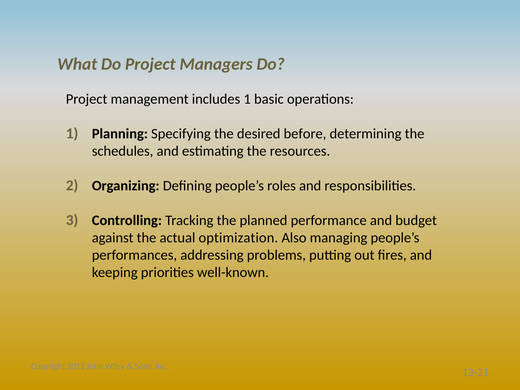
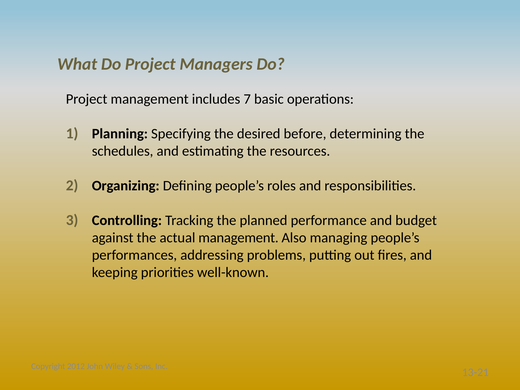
includes 1: 1 -> 7 (247, 99)
actual optimization: optimization -> management (239, 238)
